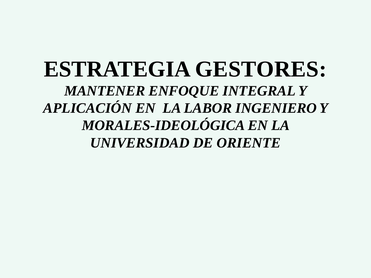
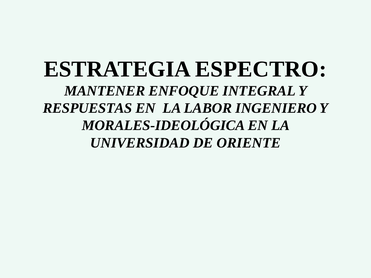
GESTORES: GESTORES -> ESPECTRO (261, 69)
APLICACIÓN: APLICACIÓN -> RESPUESTAS (88, 108)
